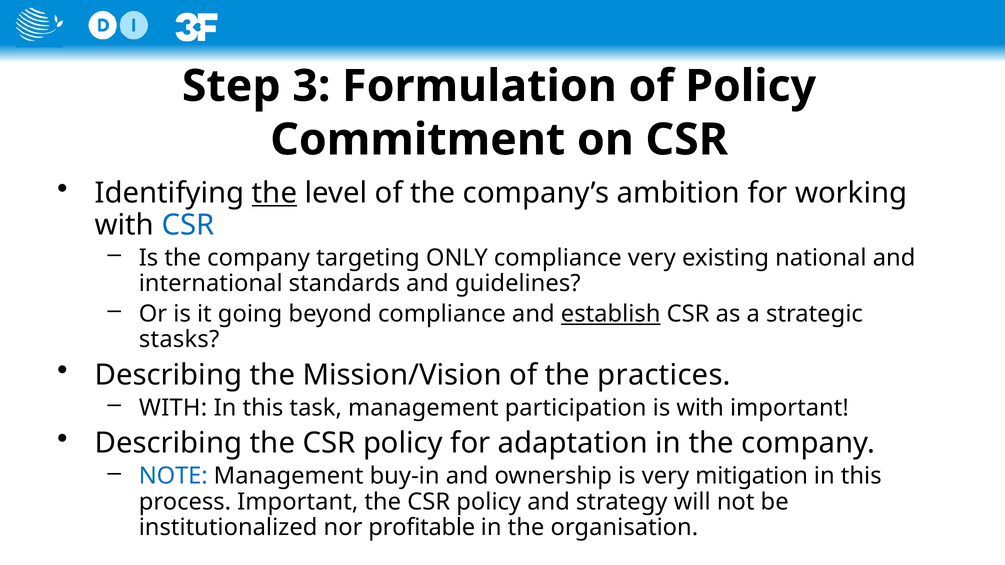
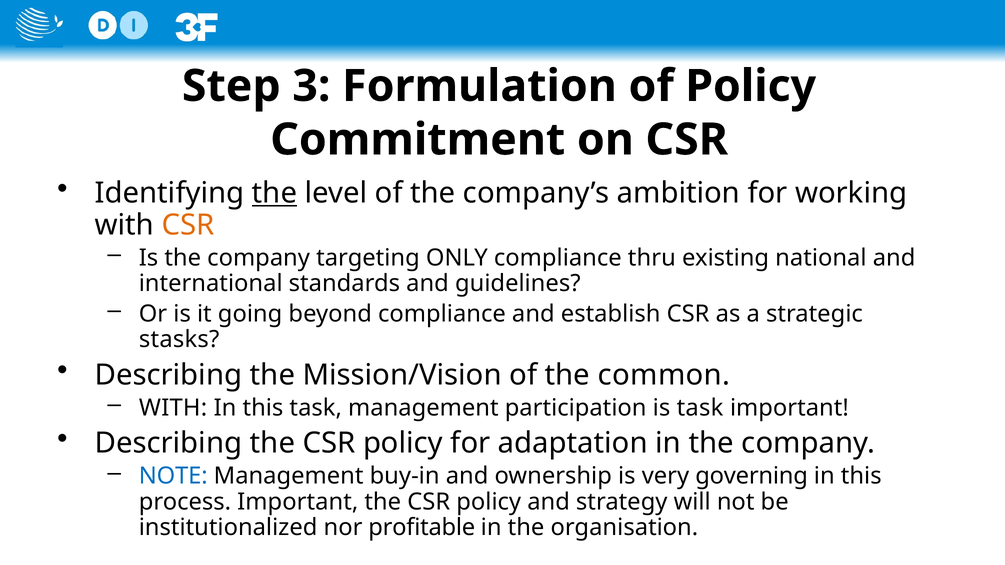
CSR colour: blue -> orange (188, 225)
compliance very: very -> thru (652, 258)
establish underline: present -> none (611, 314)
practices: practices -> common (664, 375)
is with: with -> task (700, 408)
mitigation: mitigation -> governing (752, 476)
